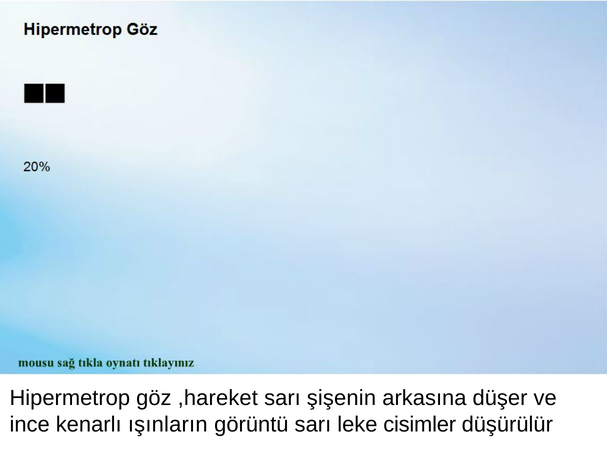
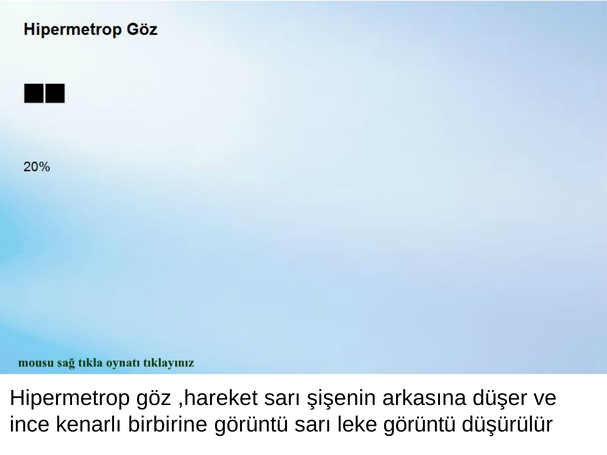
ışınların: ışınların -> birbirine (168, 425)
leke cisimler: cisimler -> görüntü (420, 425)
